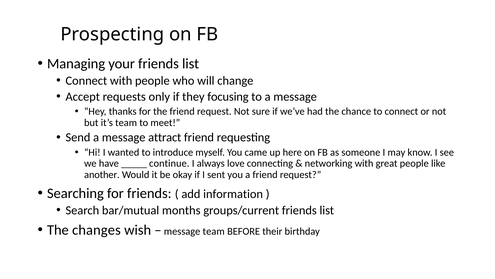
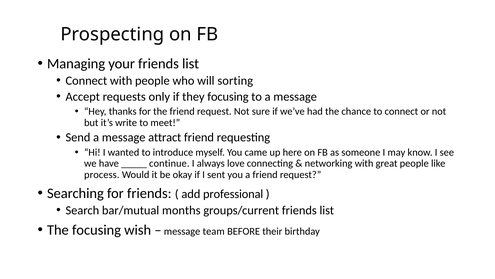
change: change -> sorting (235, 81)
it’s team: team -> write (126, 122)
another: another -> process (102, 174)
information: information -> professional (233, 194)
The changes: changes -> focusing (97, 230)
